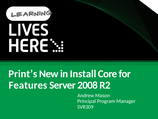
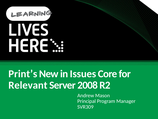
Install: Install -> Issues (83, 74)
Features: Features -> Relevant (28, 85)
